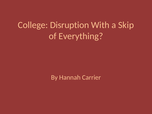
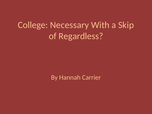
Disruption: Disruption -> Necessary (69, 25)
Everything: Everything -> Regardless (81, 36)
